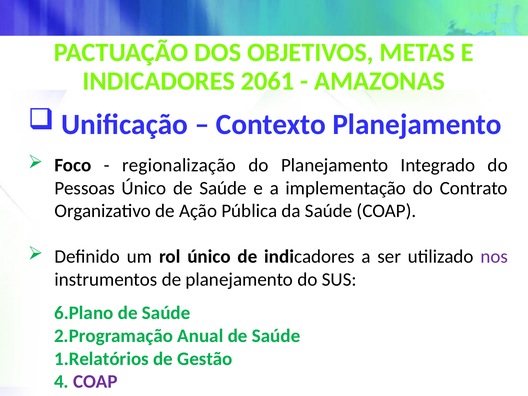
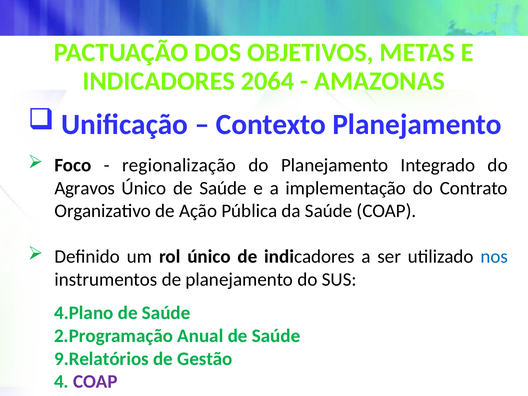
2061: 2061 -> 2064 (268, 81)
Pessoas: Pessoas -> Agravos (85, 188)
nos colour: purple -> blue (494, 257)
6.Plano: 6.Plano -> 4.Plano (84, 313)
1.Relatórios: 1.Relatórios -> 9.Relatórios (101, 359)
